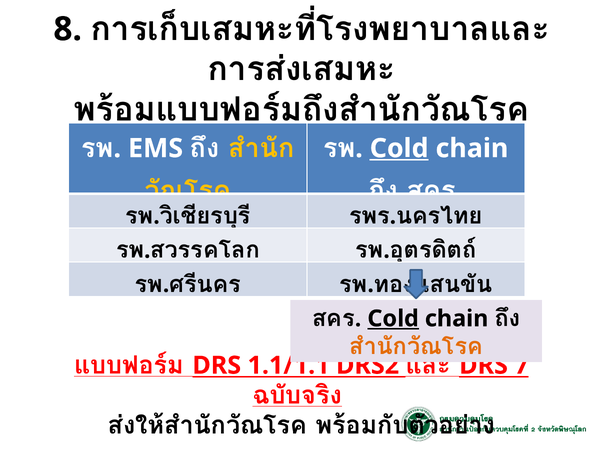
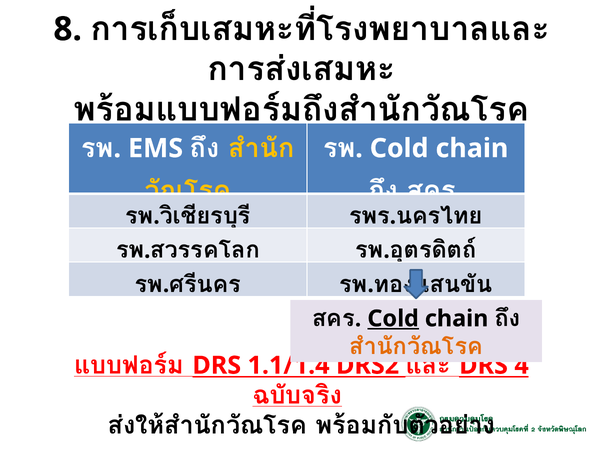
Cold underline: present -> none (399, 148)
1.1/1.1: 1.1/1.1 -> 1.1/1.4 (289, 366)
7: 7 -> 4 (522, 366)
